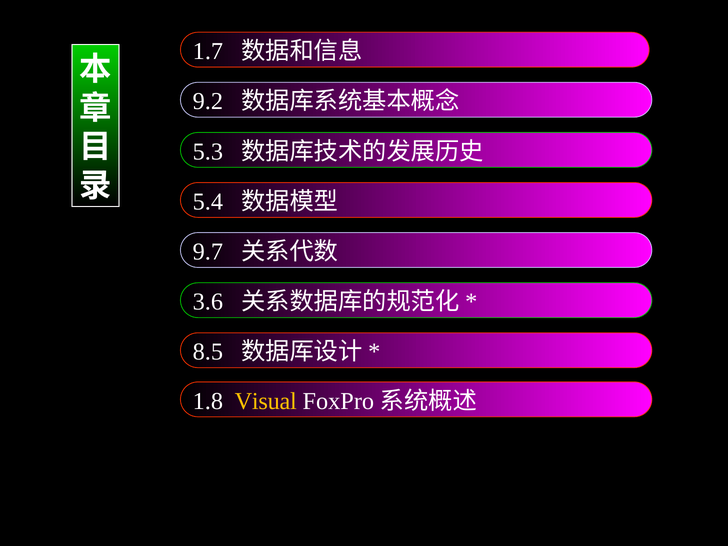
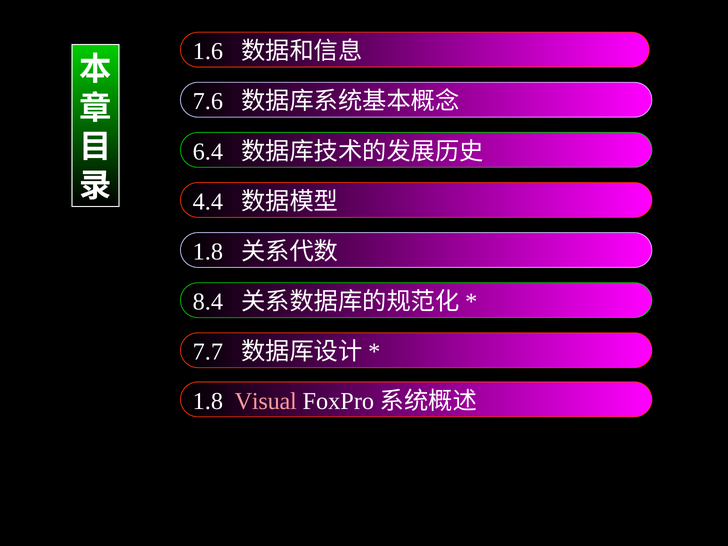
1.7: 1.7 -> 1.6 (208, 51)
9.2: 9.2 -> 7.6 (208, 101)
5.3: 5.3 -> 6.4 (208, 152)
5.4: 5.4 -> 4.4 (208, 202)
9.7: 9.7 -> 1.8 (208, 252)
3.6: 3.6 -> 8.4 (208, 302)
8.5: 8.5 -> 7.7 (208, 352)
Visual colour: yellow -> pink (266, 401)
